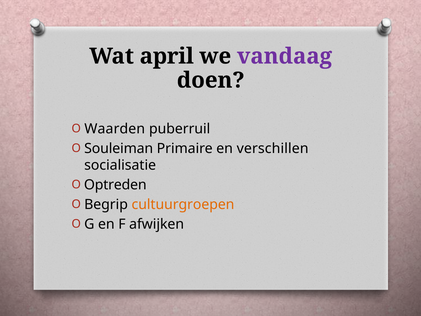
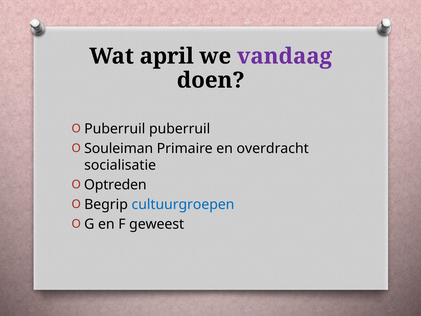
Waarden: Waarden -> Puberruil (115, 129)
verschillen: verschillen -> overdracht (273, 148)
cultuurgroepen colour: orange -> blue (183, 204)
afwijken: afwijken -> geweest (157, 224)
